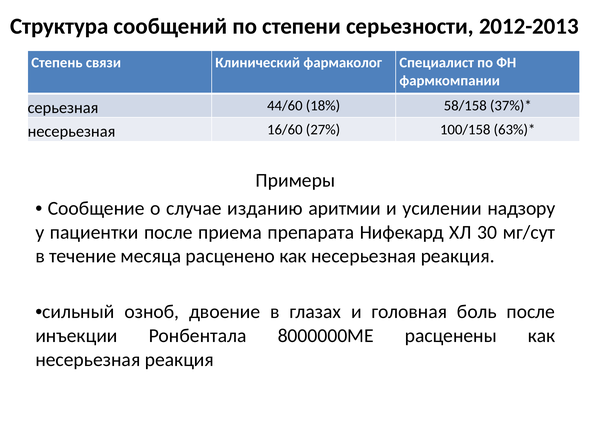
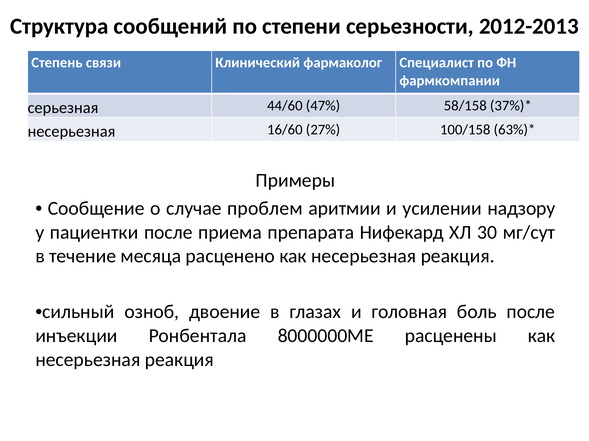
18%: 18% -> 47% (323, 106)
изданию: изданию -> проблем (265, 209)
